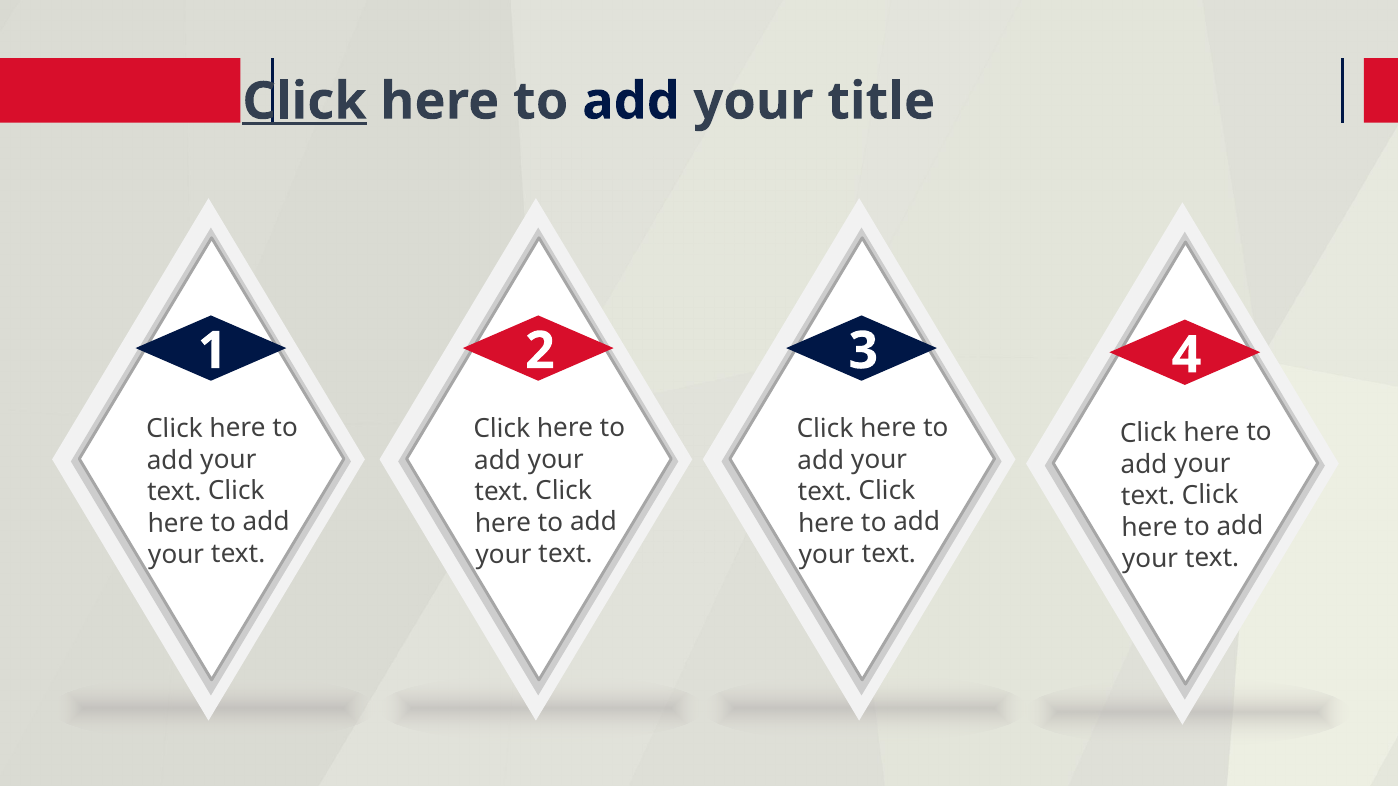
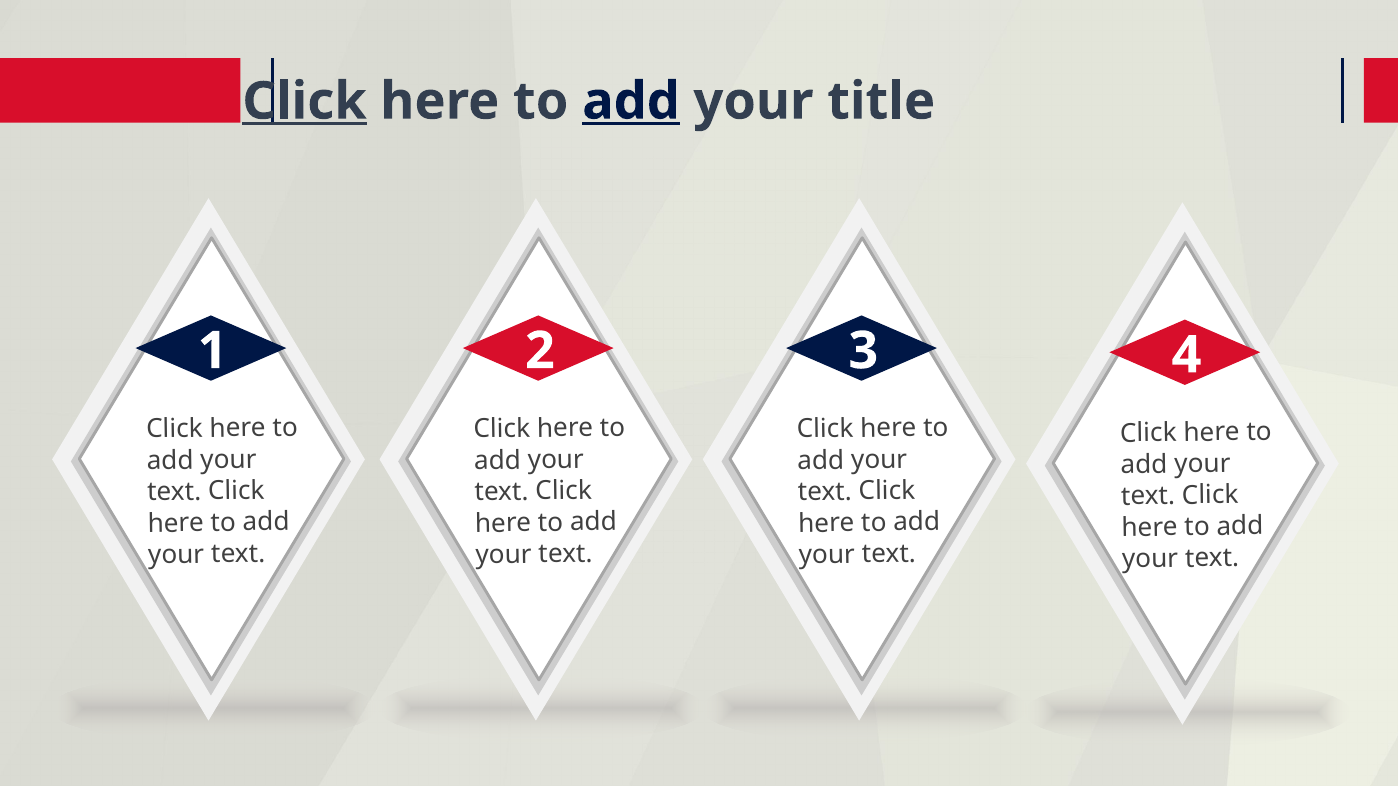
add underline: none -> present (631, 101)
